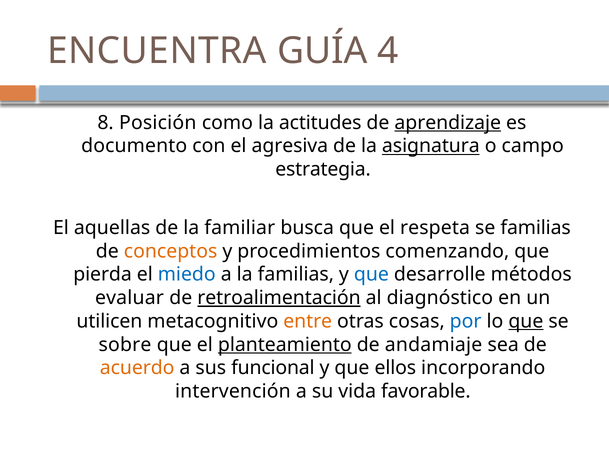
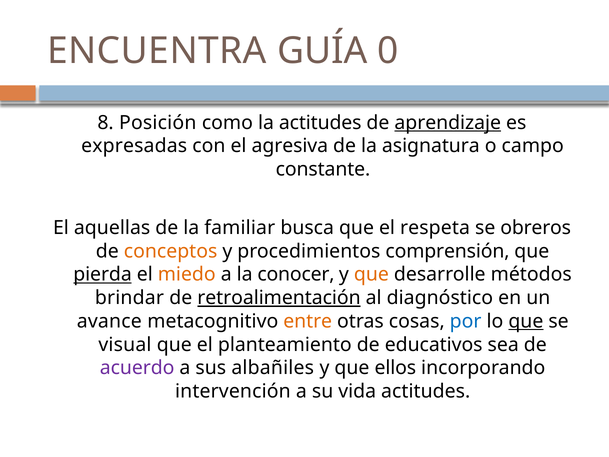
4: 4 -> 0 (388, 51)
documento: documento -> expresadas (134, 146)
asignatura underline: present -> none (431, 146)
estrategia: estrategia -> constante (323, 169)
se familias: familias -> obreros (536, 228)
comenzando: comenzando -> comprensión (447, 251)
pierda underline: none -> present (103, 274)
miedo colour: blue -> orange (187, 274)
la familias: familias -> conocer (296, 274)
que colour: blue -> orange (371, 274)
evaluar: evaluar -> brindar (129, 298)
utilicen: utilicen -> avance (109, 321)
sobre: sobre -> visual (125, 344)
planteamiento underline: present -> none (285, 344)
andamiaje: andamiaje -> educativos (434, 344)
acuerdo colour: orange -> purple (137, 368)
funcional: funcional -> albañiles (273, 368)
vida favorable: favorable -> actitudes (426, 391)
